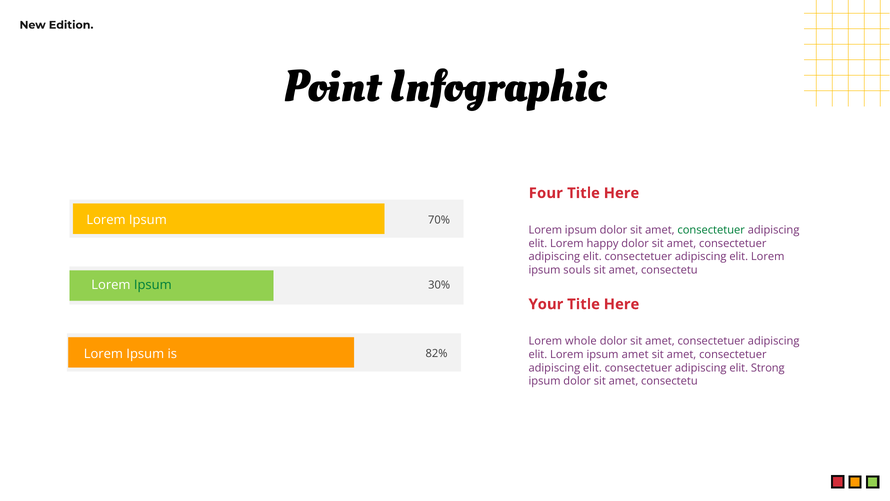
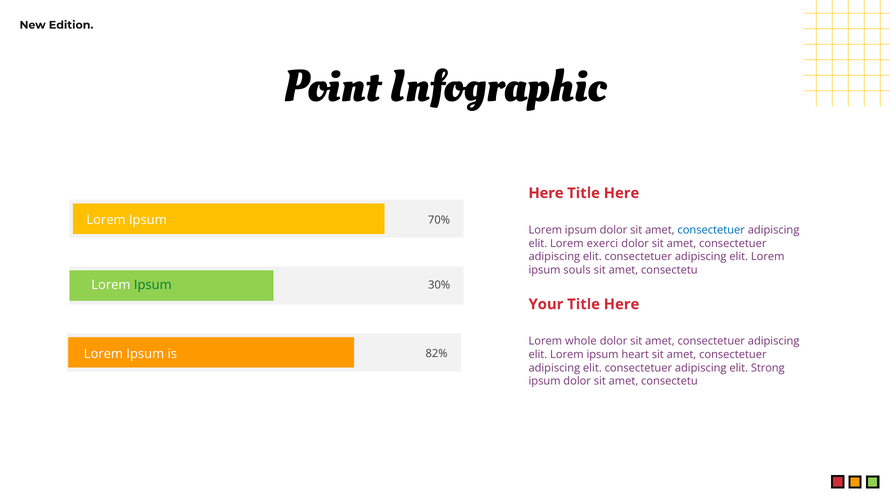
Four: Four -> Here (546, 193)
consectetuer colour: green -> blue (711, 230)
happy: happy -> exerci (602, 243)
ipsum amet: amet -> heart (635, 354)
